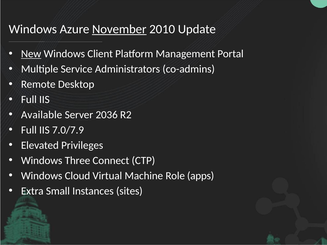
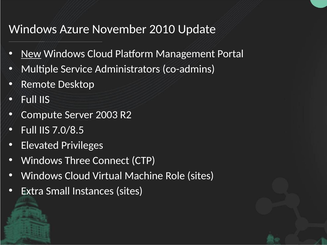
November underline: present -> none (119, 29)
Client: Client -> Cloud (100, 54)
Available: Available -> Compute (42, 115)
2036: 2036 -> 2003 (107, 115)
7.0/7.9: 7.0/7.9 -> 7.0/8.5 (68, 130)
Role apps: apps -> sites (201, 176)
